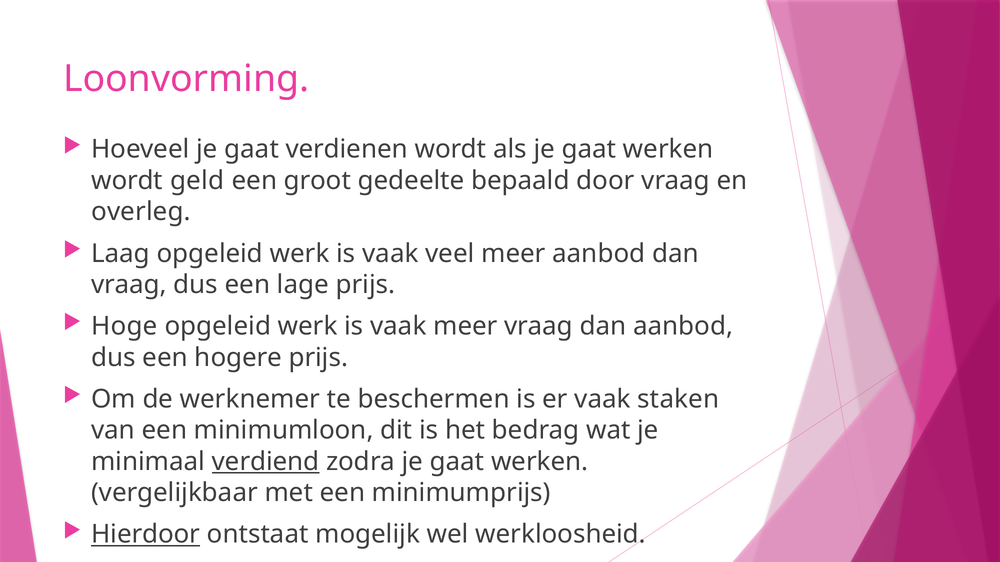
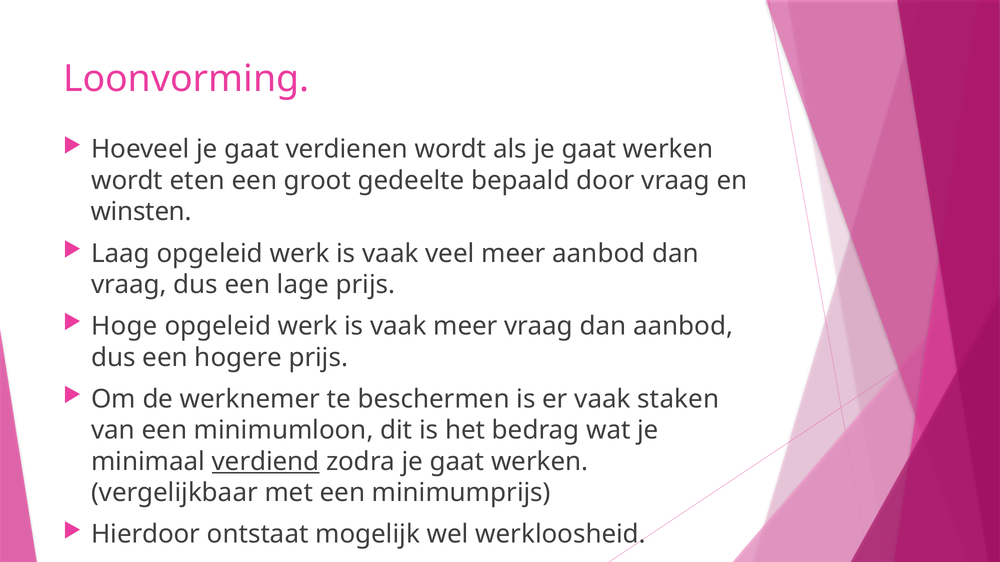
geld: geld -> eten (197, 181)
overleg: overleg -> winsten (141, 212)
Hierdoor underline: present -> none (146, 535)
